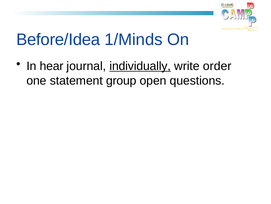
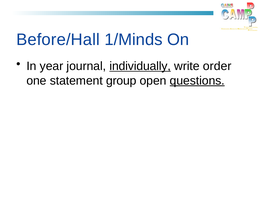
Before/Idea: Before/Idea -> Before/Hall (58, 40)
hear: hear -> year (52, 66)
questions underline: none -> present (197, 80)
